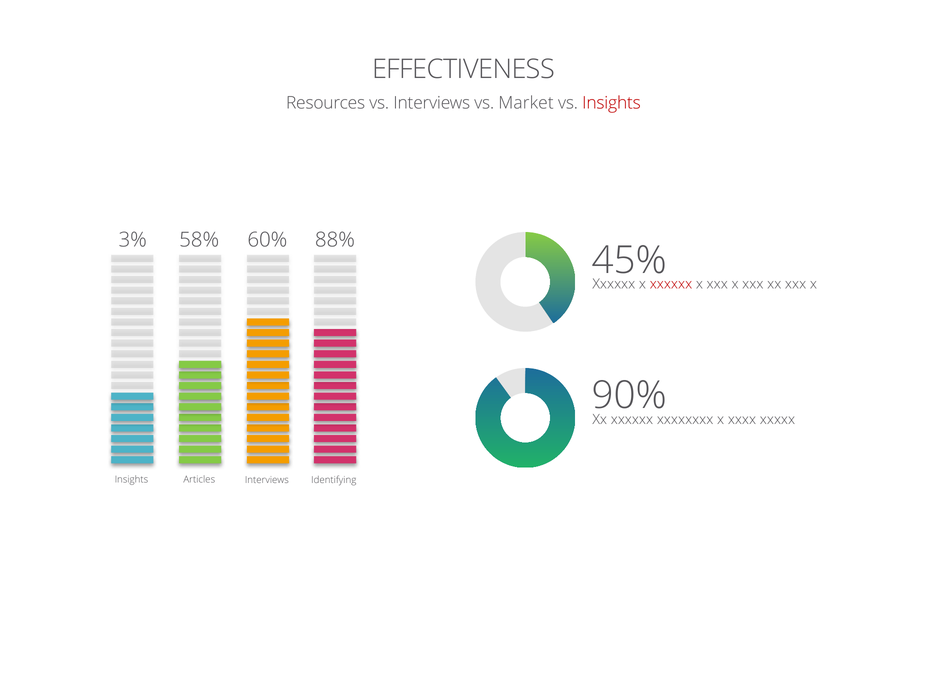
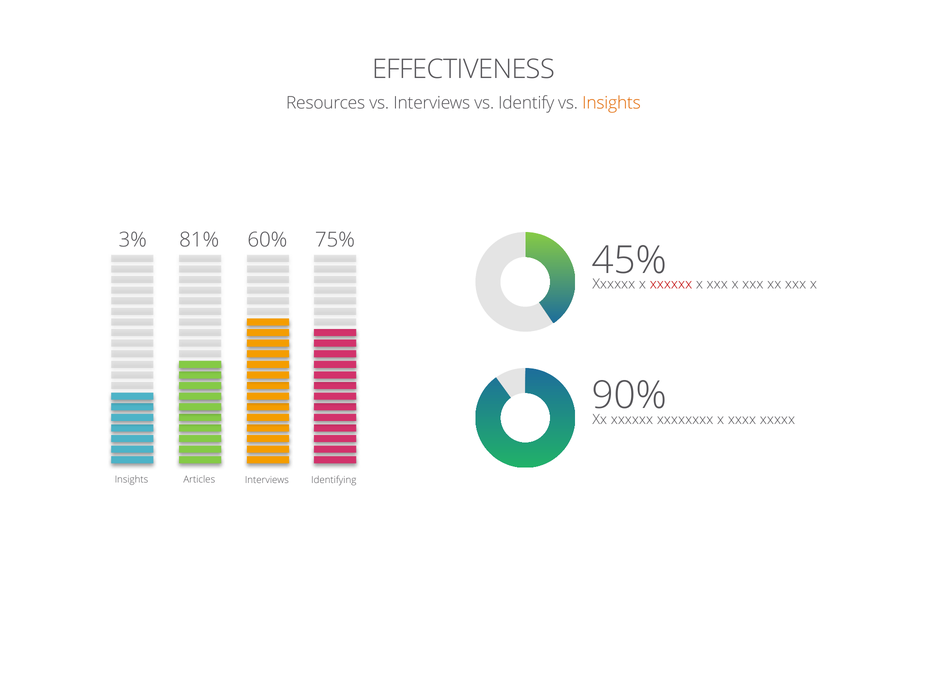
Market: Market -> Identify (526, 103)
Insights colour: red -> orange (611, 103)
58%: 58% -> 81% (199, 240)
88%: 88% -> 75% (335, 240)
